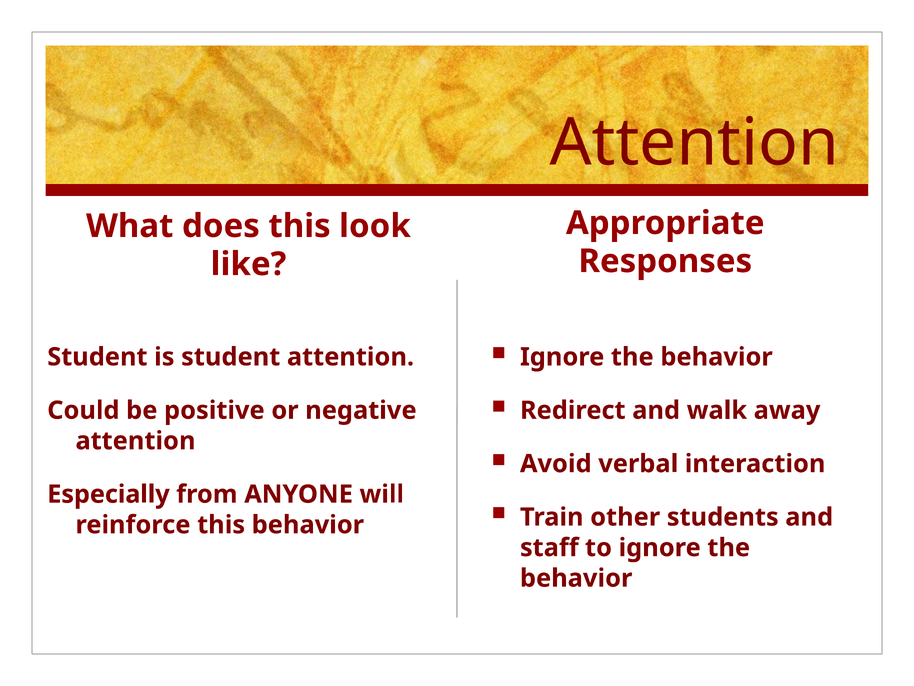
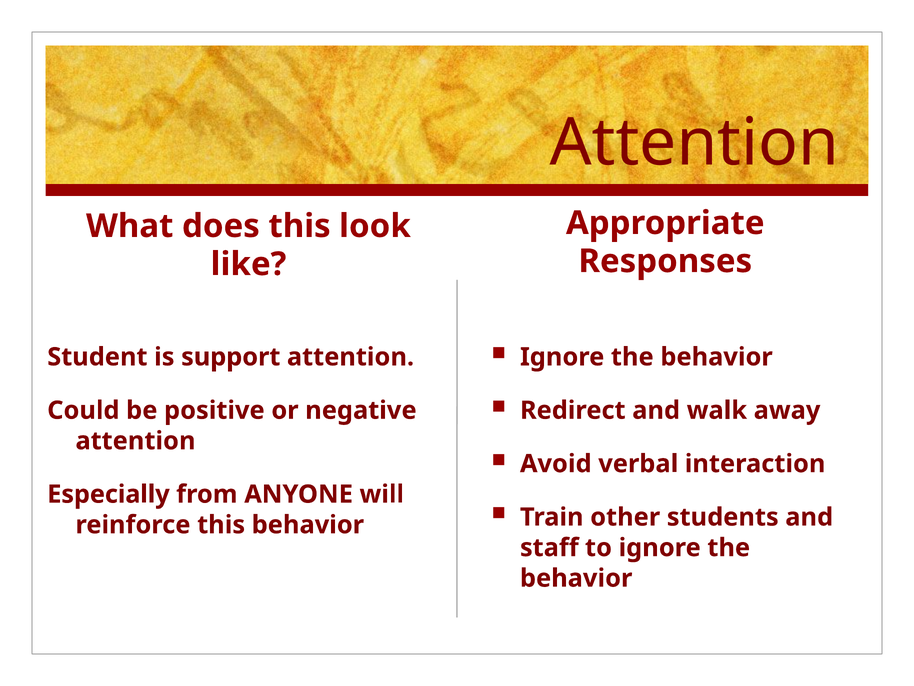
is student: student -> support (231, 357)
